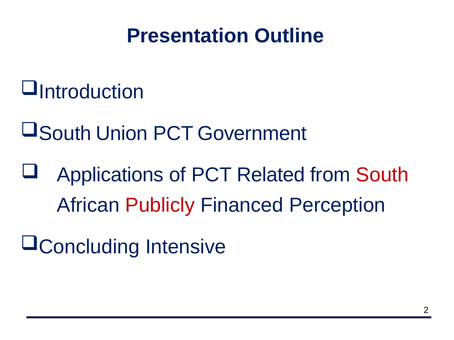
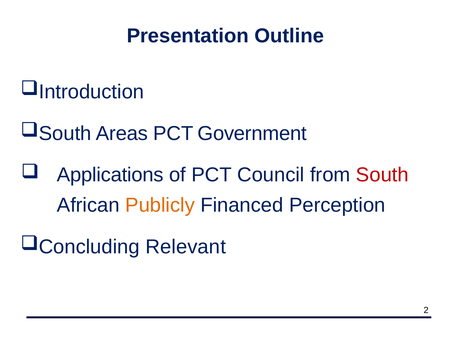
Union: Union -> Areas (122, 134)
Related: Related -> Council (271, 175)
Publicly colour: red -> orange (160, 205)
Intensive: Intensive -> Relevant (186, 247)
